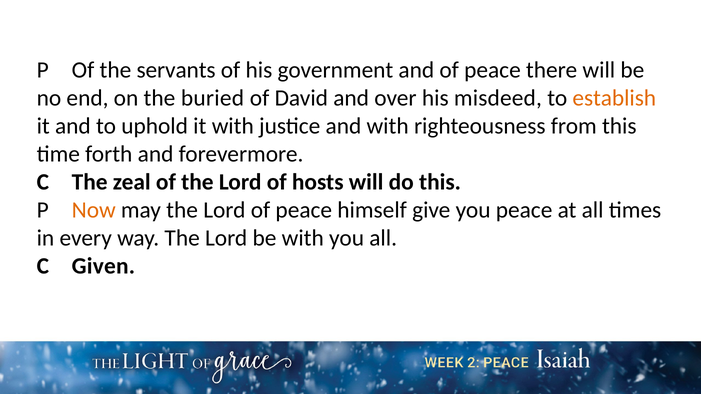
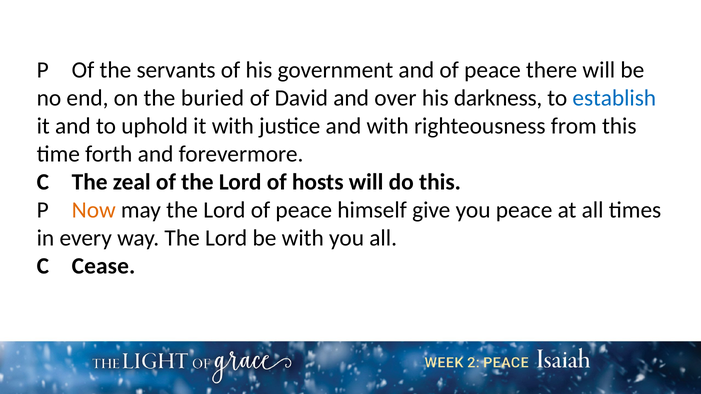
misdeed: misdeed -> darkness (498, 98)
establish colour: orange -> blue (614, 98)
Given: Given -> Cease (103, 266)
